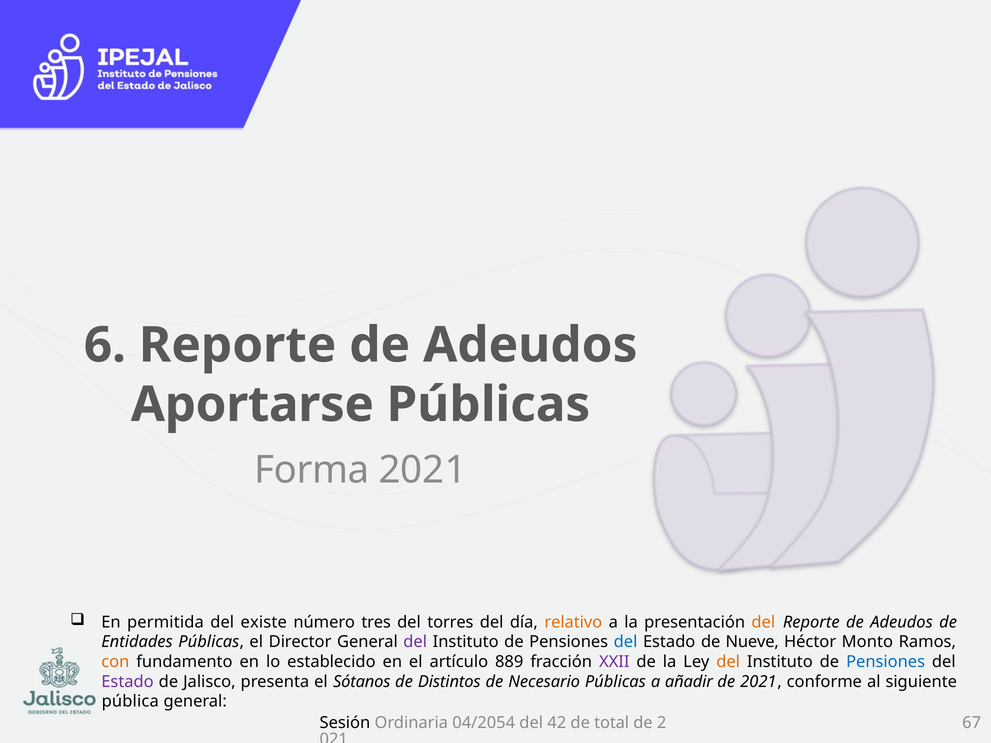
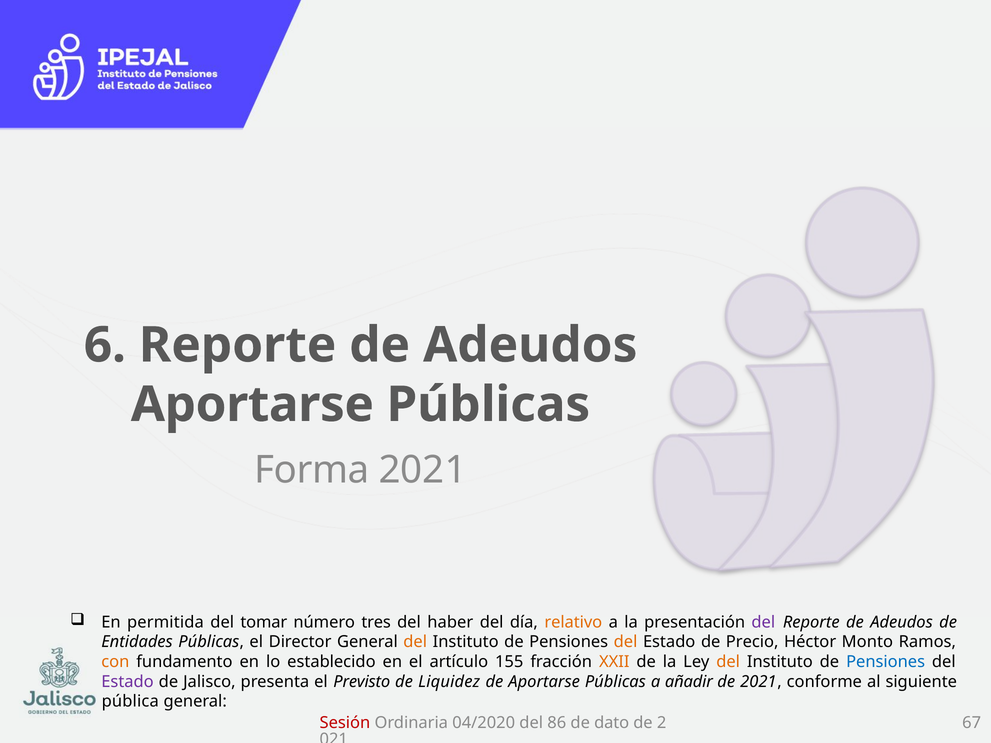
existe: existe -> tomar (264, 622)
torres: torres -> haber (450, 622)
del colour: orange -> purple (763, 622)
del colour: purple -> orange (415, 642)
del colour: blue -> orange (626, 642)
Nueve: Nueve -> Precio (752, 642)
889: 889 -> 155 (509, 662)
XXII colour: purple -> orange (614, 662)
Sótanos: Sótanos -> Previsto (362, 682)
Distintos: Distintos -> Liquidez (449, 682)
de Necesario: Necesario -> Aportarse (544, 682)
Sesión colour: black -> red (345, 723)
04/2054: 04/2054 -> 04/2020 (484, 723)
42: 42 -> 86 (557, 723)
total: total -> dato (612, 723)
